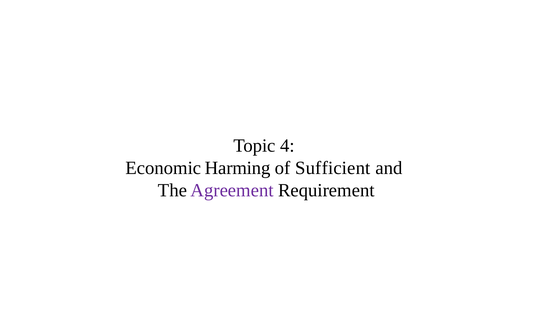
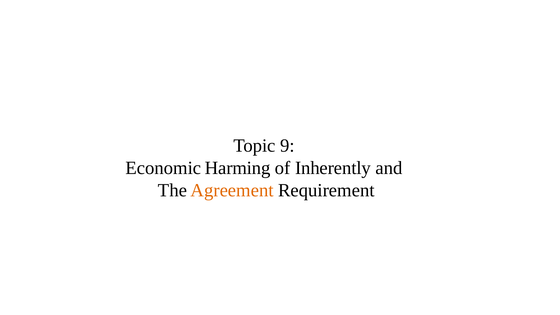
4: 4 -> 9 (287, 146)
Sufficient: Sufficient -> Inherently (333, 168)
Agreement colour: purple -> orange (232, 190)
